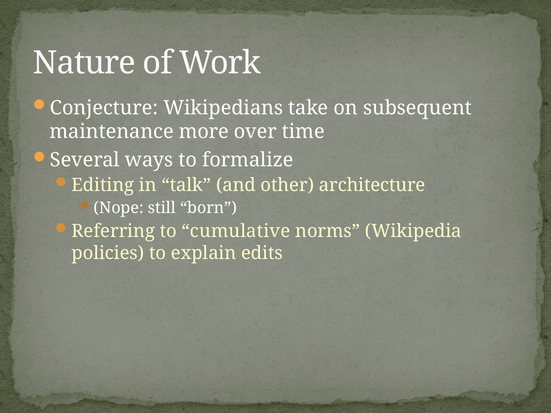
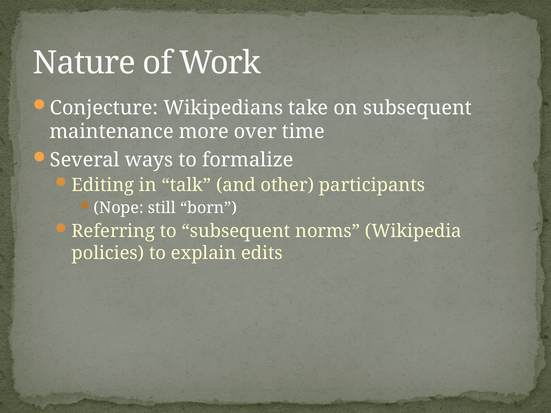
architecture: architecture -> participants (372, 185)
to cumulative: cumulative -> subsequent (236, 231)
